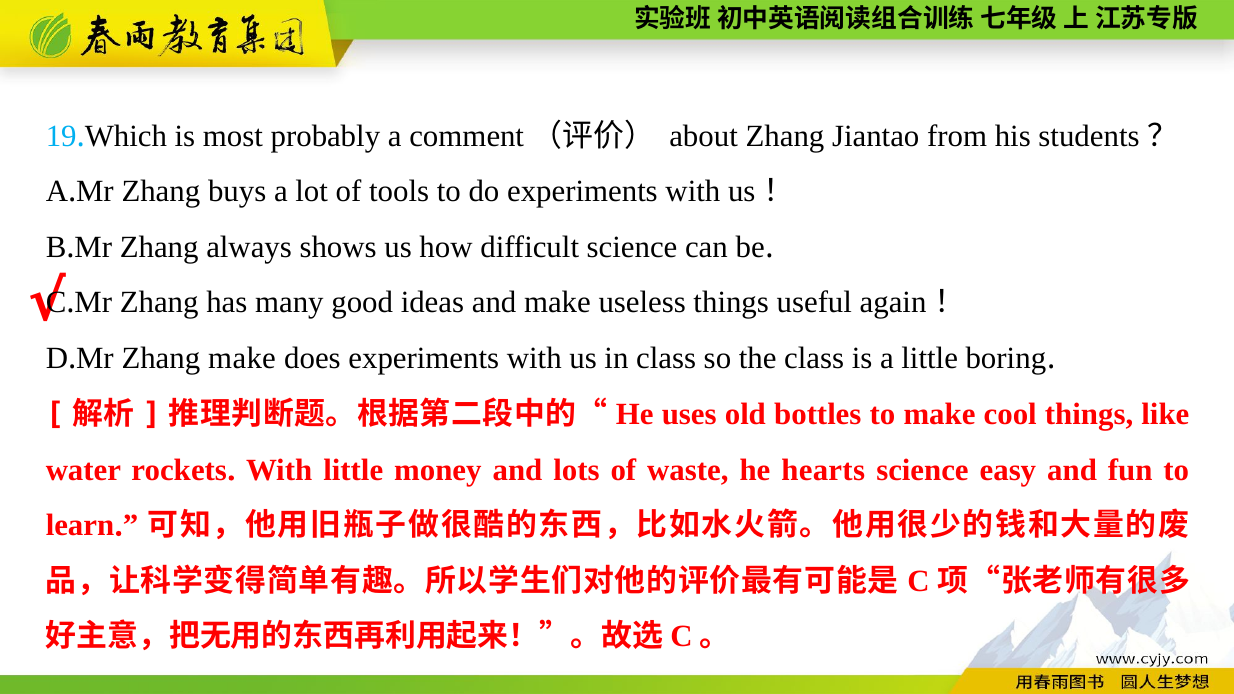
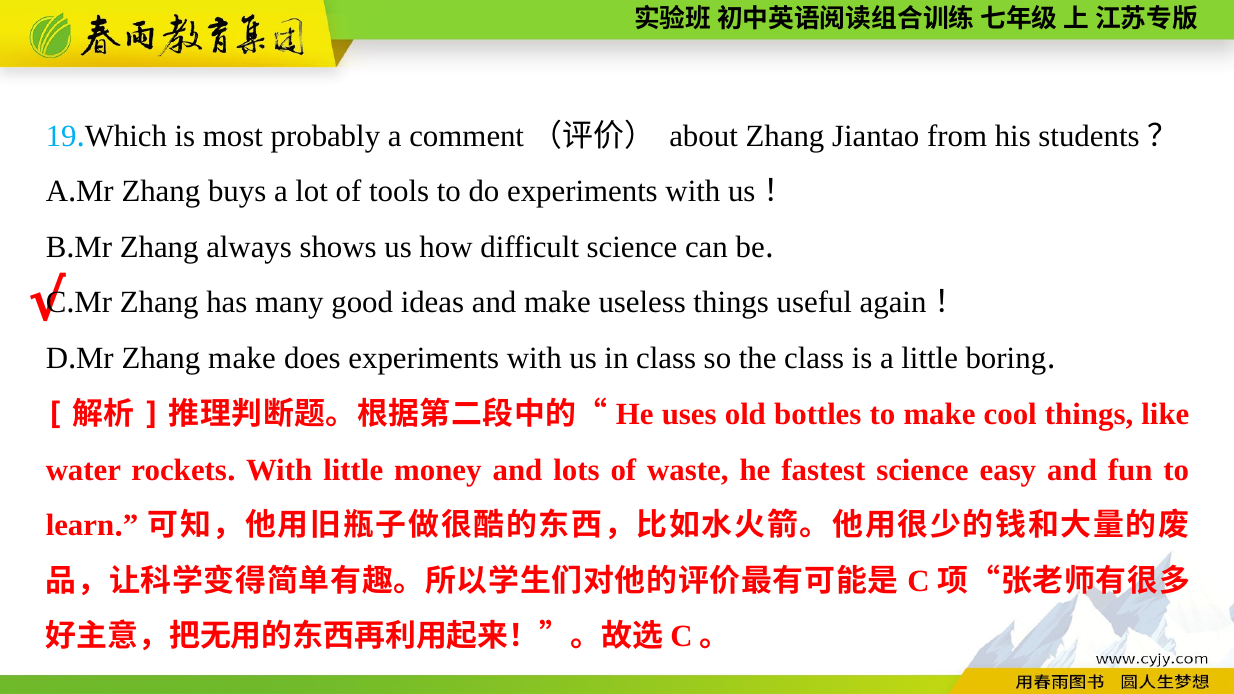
hearts: hearts -> fastest (823, 470)
